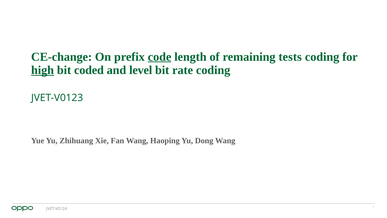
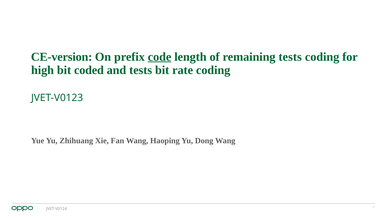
CE-change: CE-change -> CE-version (62, 57)
high underline: present -> none (43, 70)
and level: level -> tests (141, 70)
